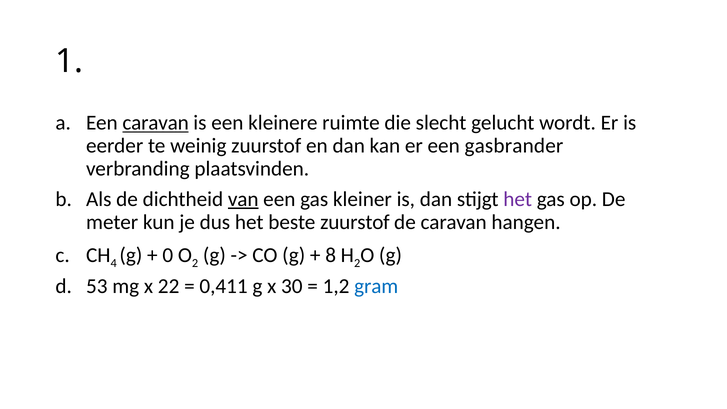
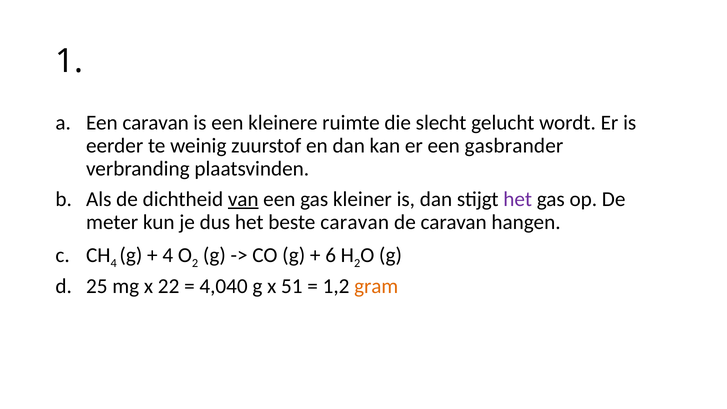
caravan underline: present -> none (156, 123)
beste zuurstof: zuurstof -> caravan (355, 222)
0: 0 -> 4 (168, 255)
8: 8 -> 6 (331, 255)
53: 53 -> 25 (97, 286)
0,411: 0,411 -> 4,040 (224, 286)
30: 30 -> 51 (292, 286)
gram colour: blue -> orange (376, 286)
